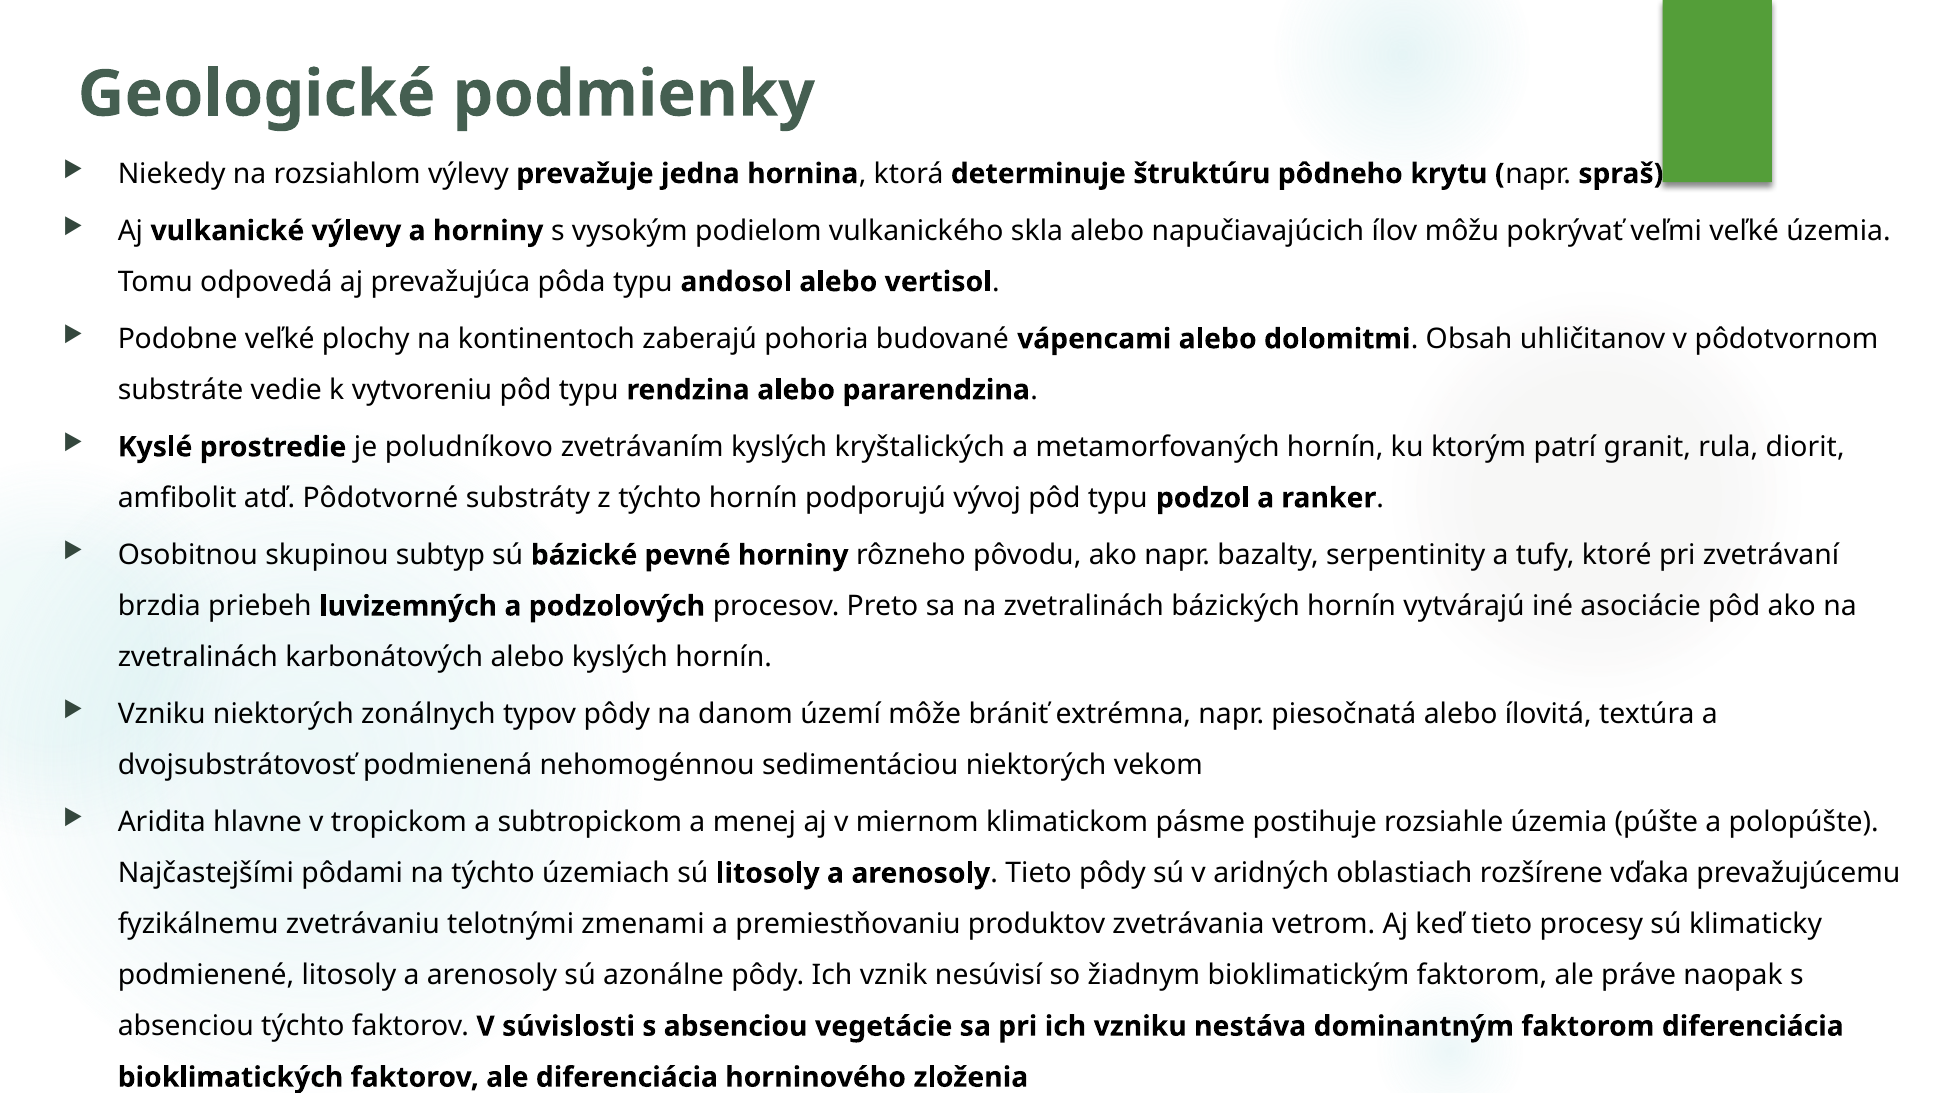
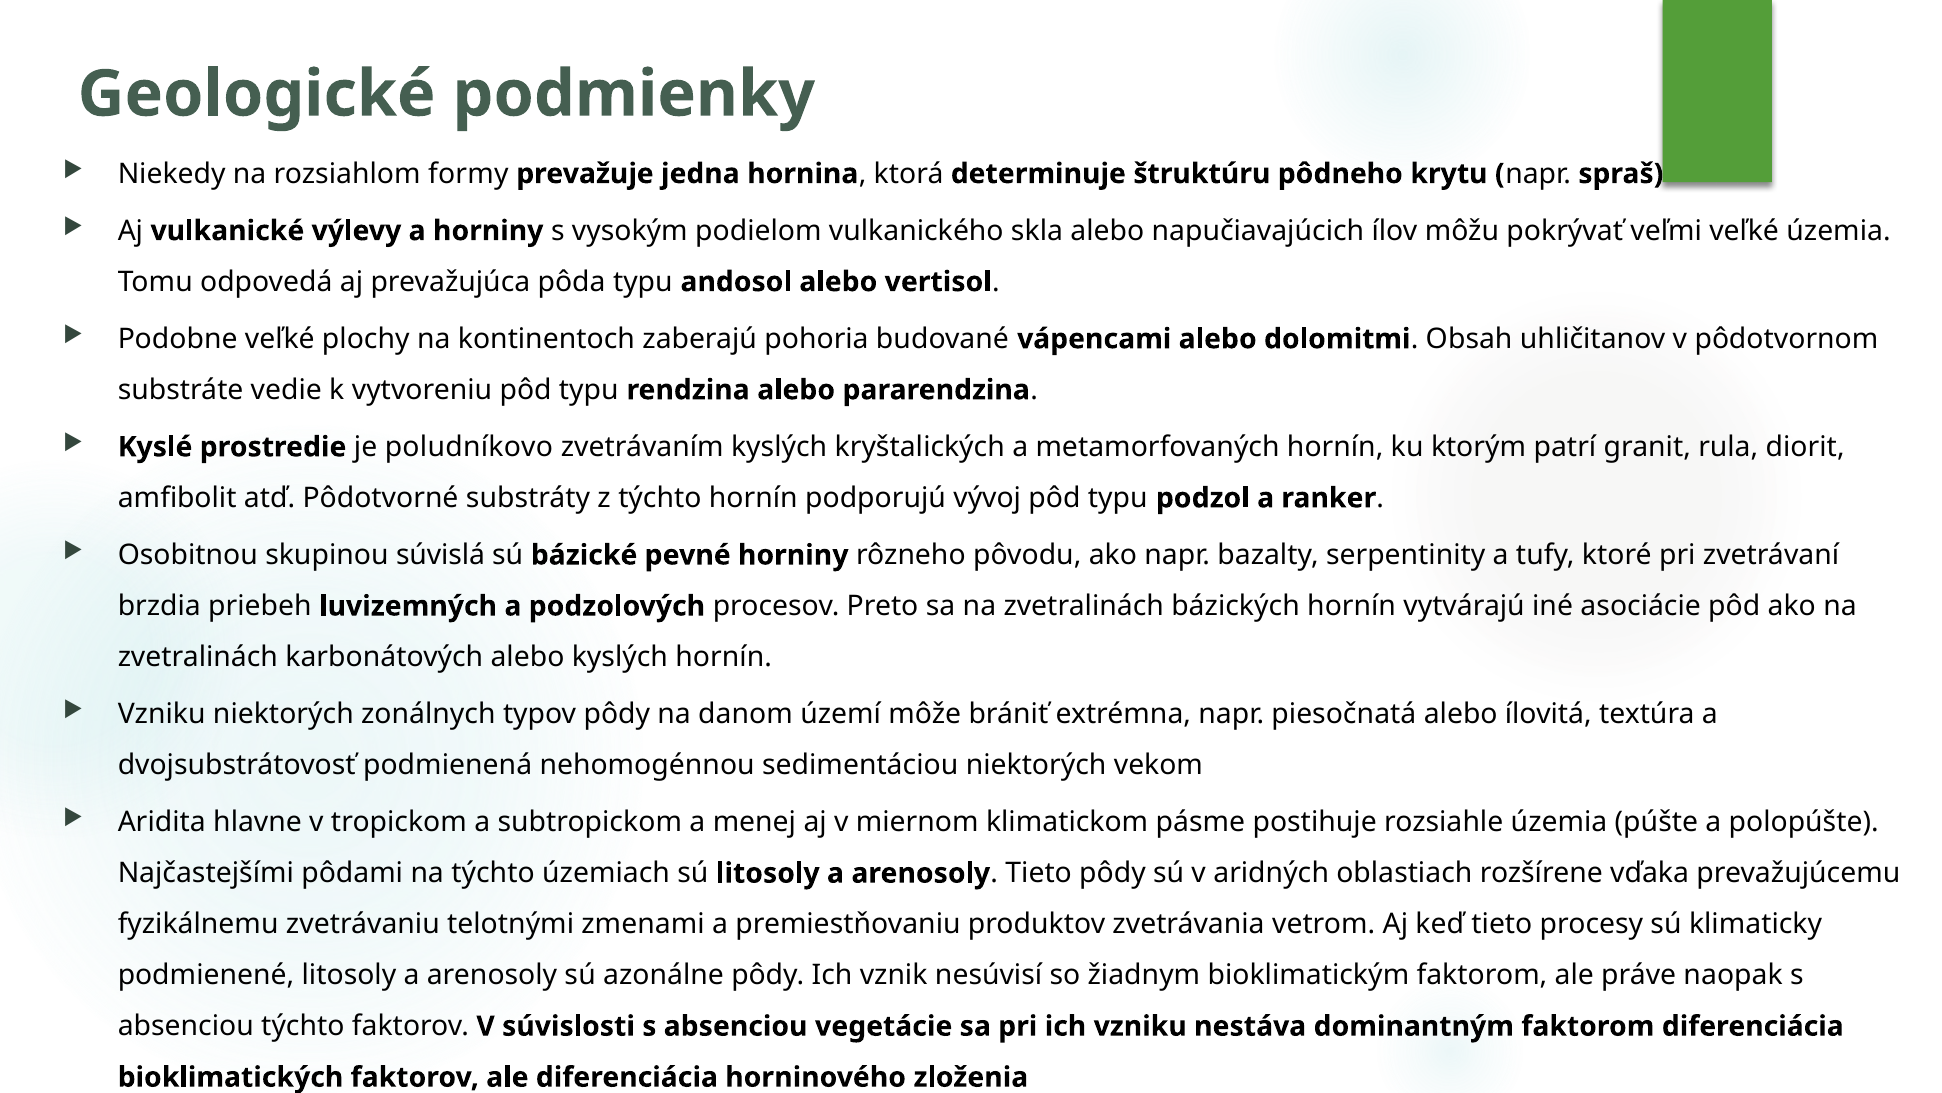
rozsiahlom výlevy: výlevy -> formy (468, 174)
subtyp: subtyp -> súvislá (440, 555)
